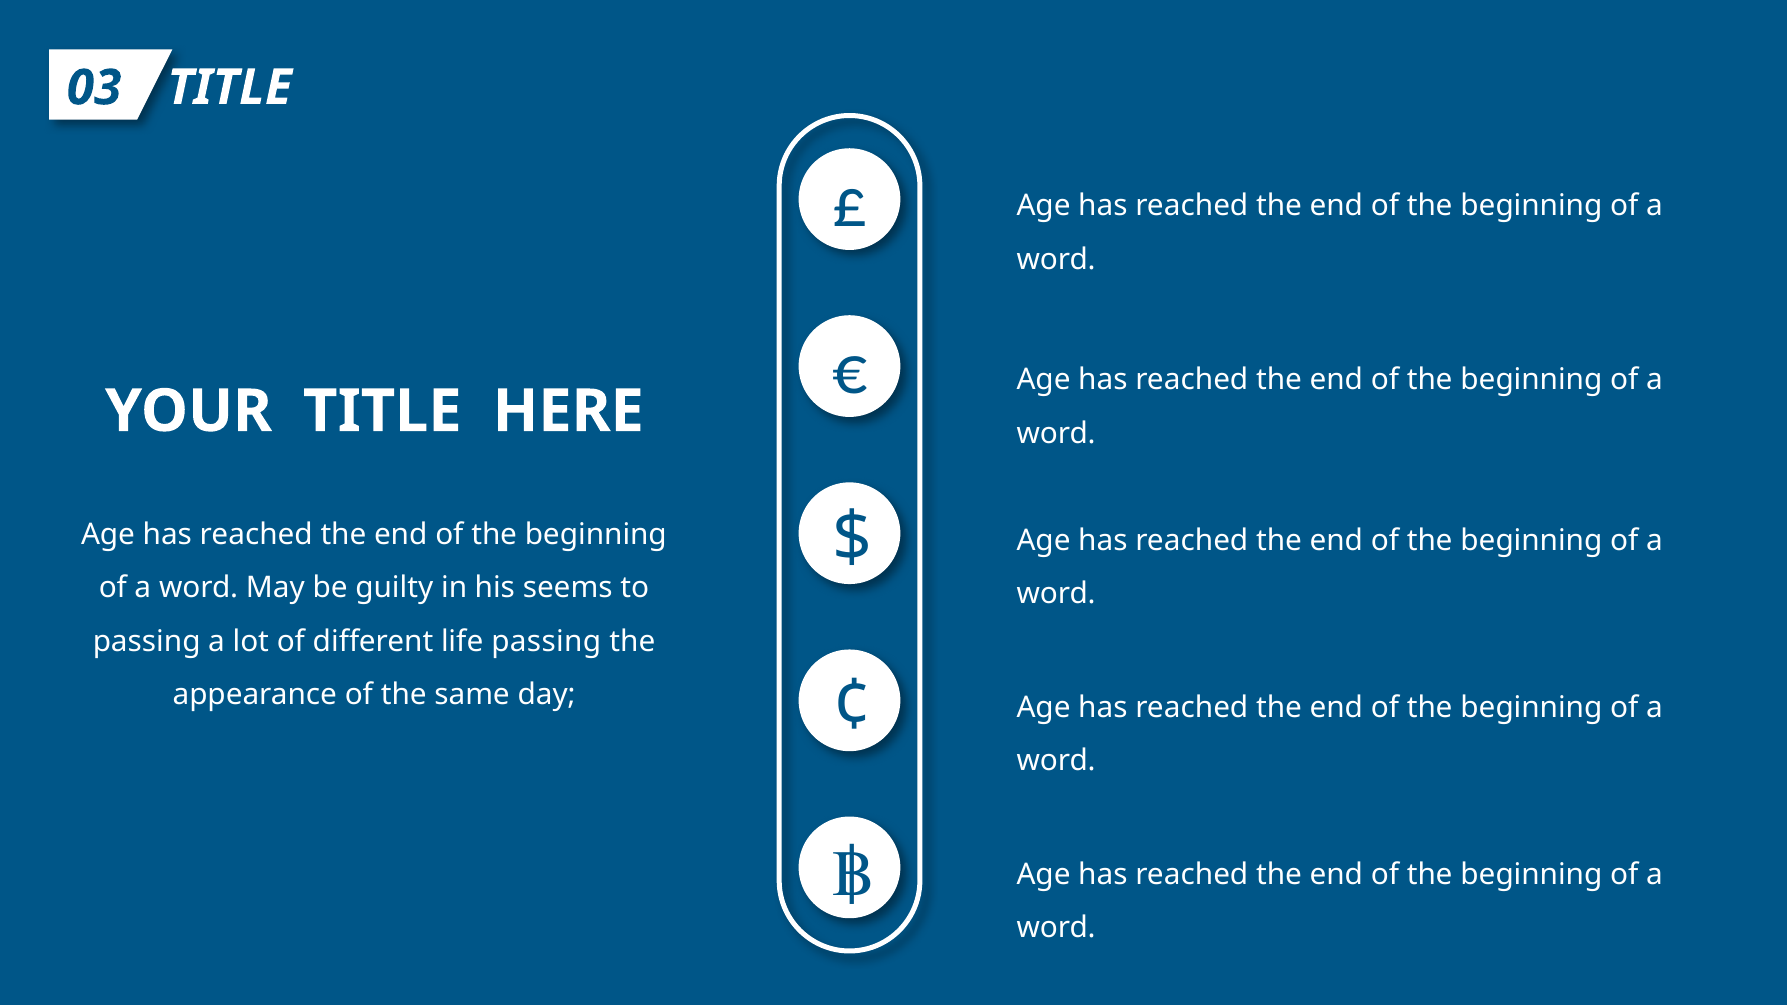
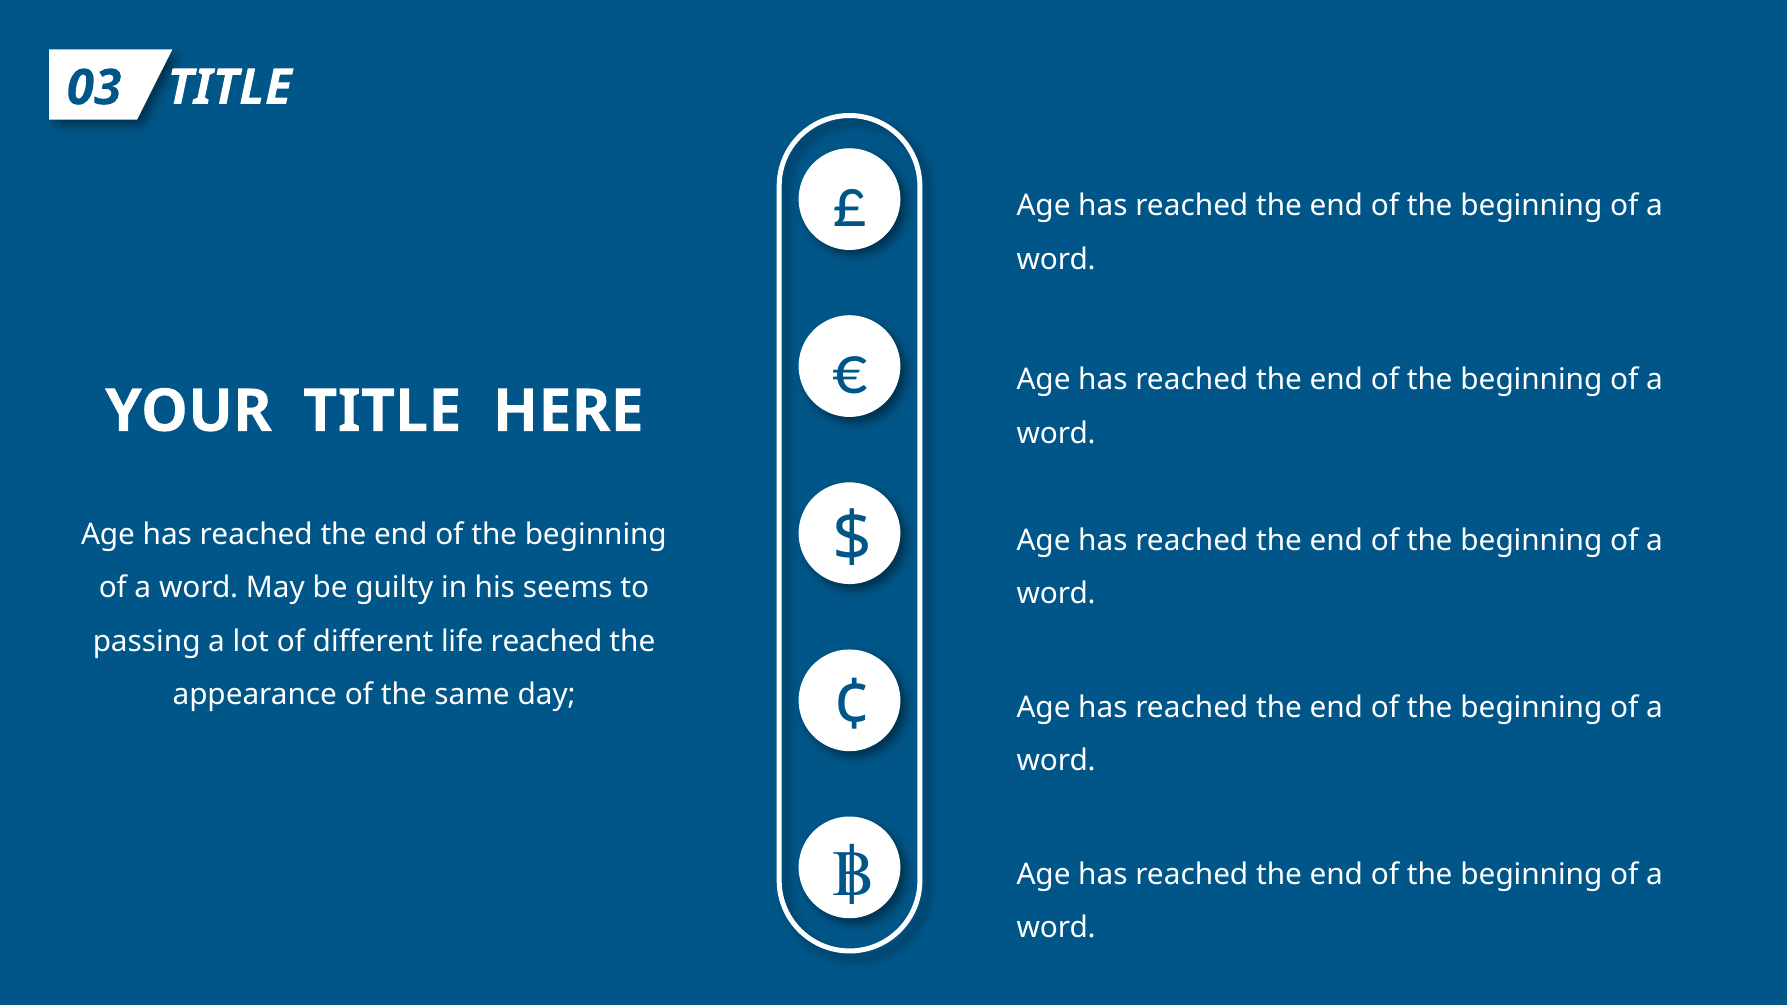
life passing: passing -> reached (547, 642)
